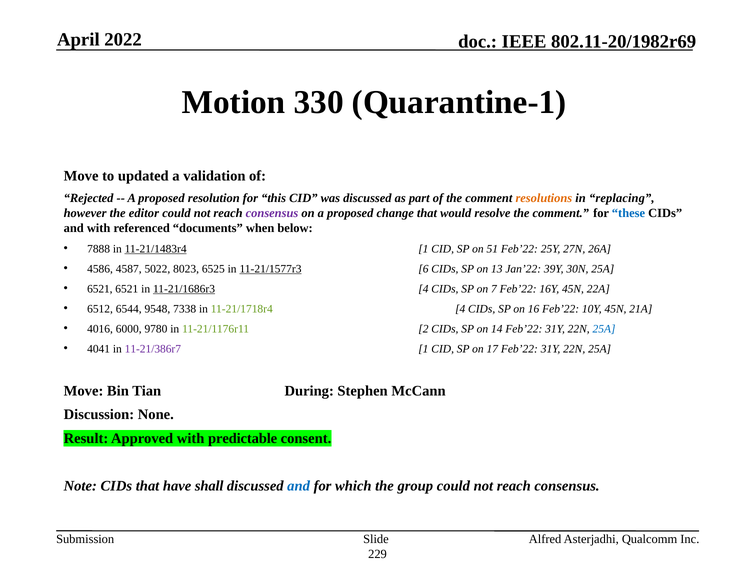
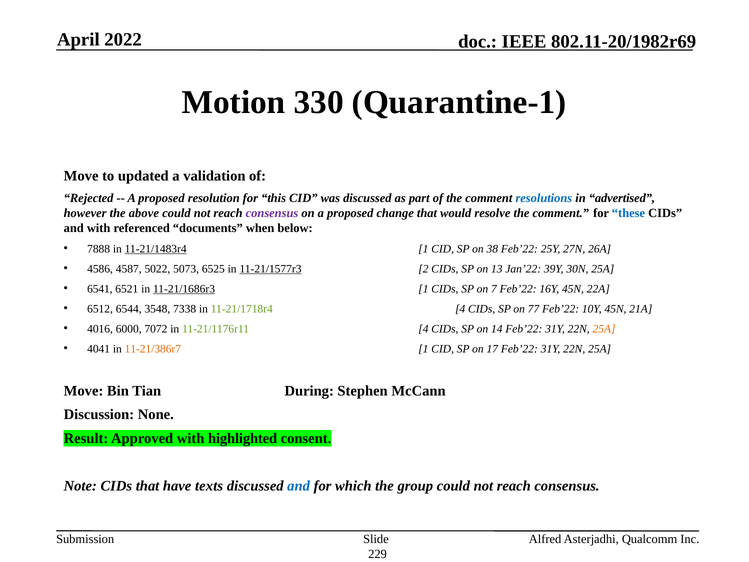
resolutions colour: orange -> blue (544, 198)
replacing: replacing -> advertised (622, 198)
editor: editor -> above (144, 213)
51: 51 -> 38 (492, 249)
8023: 8023 -> 5073 (186, 269)
6: 6 -> 2 (423, 269)
6521: 6521 -> 6541 (100, 289)
11-21/1686r3 4: 4 -> 1 (423, 289)
9548: 9548 -> 3548 (157, 309)
16: 16 -> 77 (534, 309)
9780: 9780 -> 7072 (156, 329)
11-21/1176r11 2: 2 -> 4 (423, 329)
25A colour: blue -> orange (604, 329)
11-21/386r7 colour: purple -> orange (153, 349)
predictable: predictable -> highlighted (243, 438)
shall: shall -> texts (209, 486)
